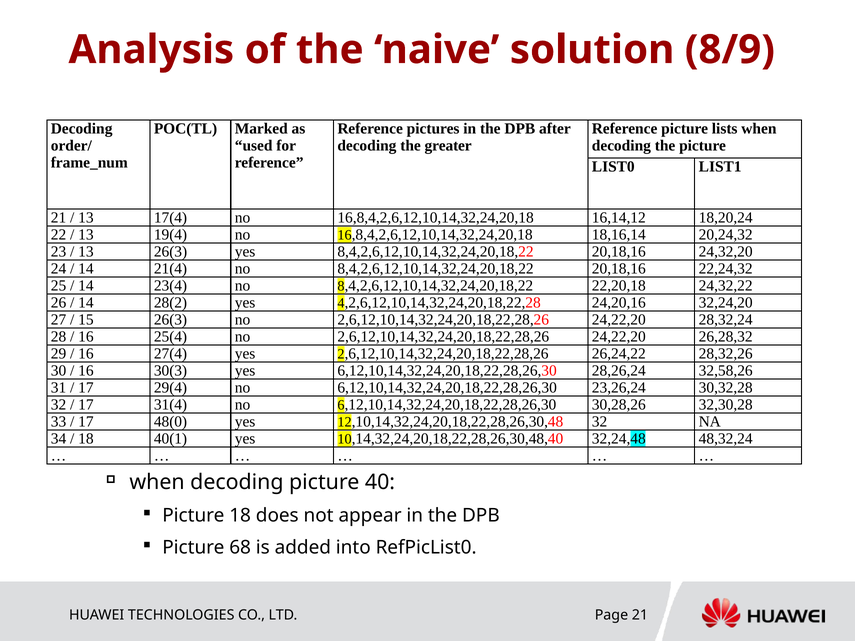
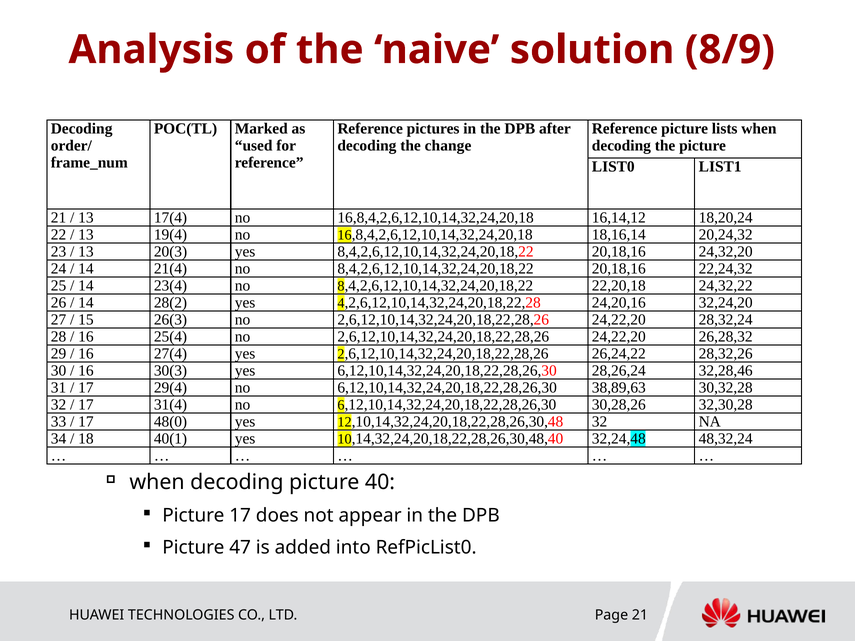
greater: greater -> change (448, 146)
13 26(3: 26(3 -> 20(3 (171, 252)
32,58,26: 32,58,26 -> 32,28,46 (726, 371)
23,26,24: 23,26,24 -> 38,89,63 (619, 388)
Picture 18: 18 -> 17 (240, 516)
68: 68 -> 47 (240, 548)
